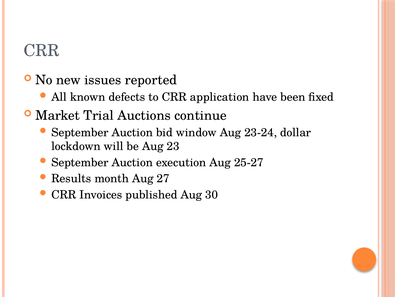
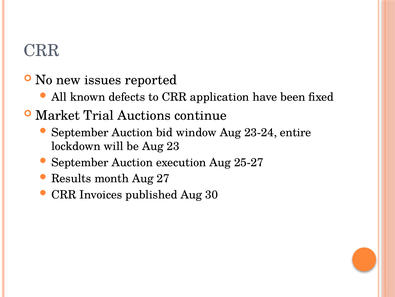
dollar: dollar -> entire (296, 132)
